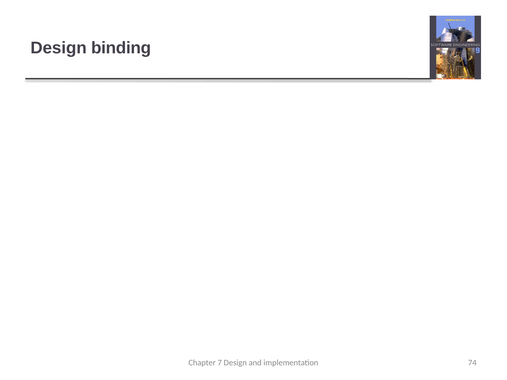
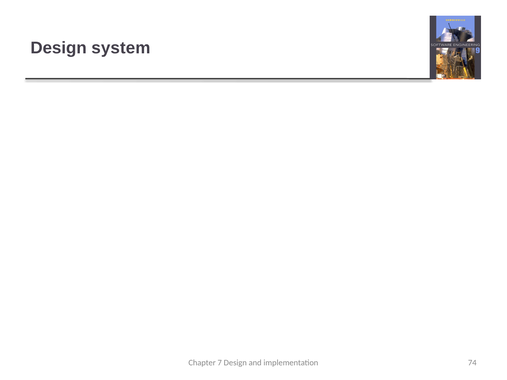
Design binding: binding -> system (121, 48)
